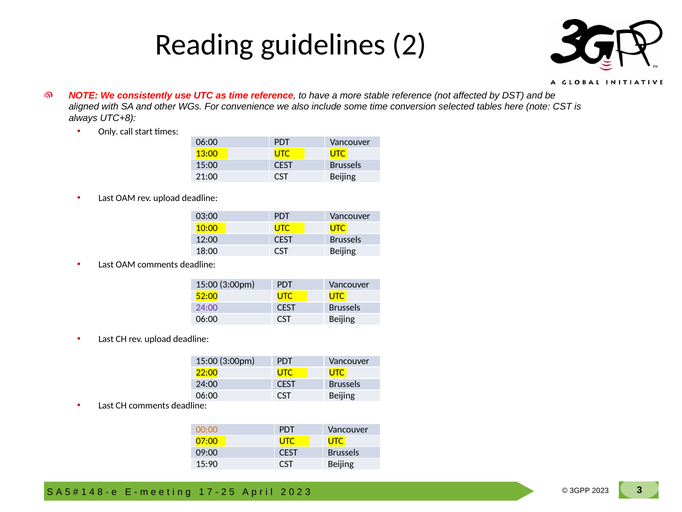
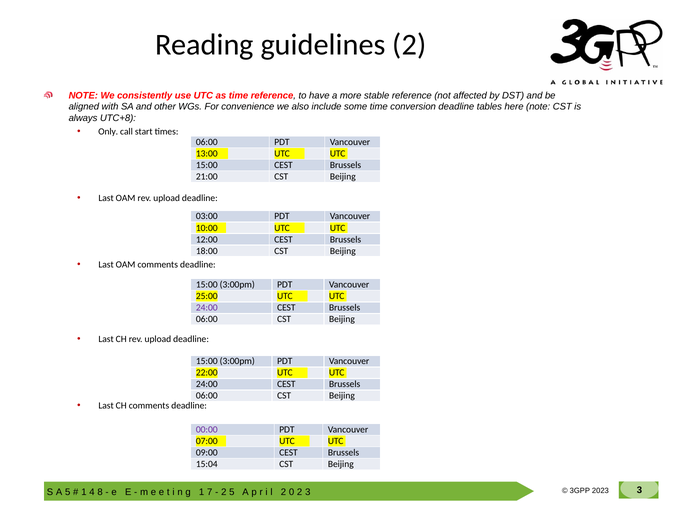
conversion selected: selected -> deadline (456, 107)
52:00: 52:00 -> 25:00 (207, 296)
00:00 colour: orange -> purple (207, 429)
15:90: 15:90 -> 15:04 (207, 464)
